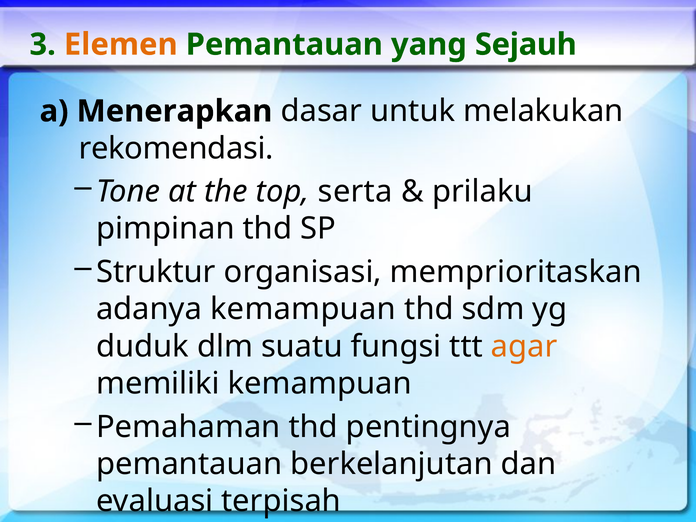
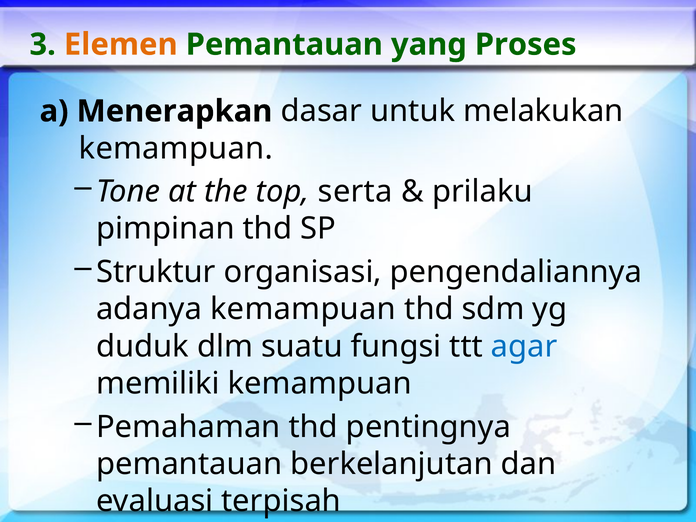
Sejauh: Sejauh -> Proses (526, 45)
rekomendasi: rekomendasi -> kemampuan (176, 148)
memprioritaskan: memprioritaskan -> pengendaliannya (516, 272)
agar colour: orange -> blue (524, 346)
